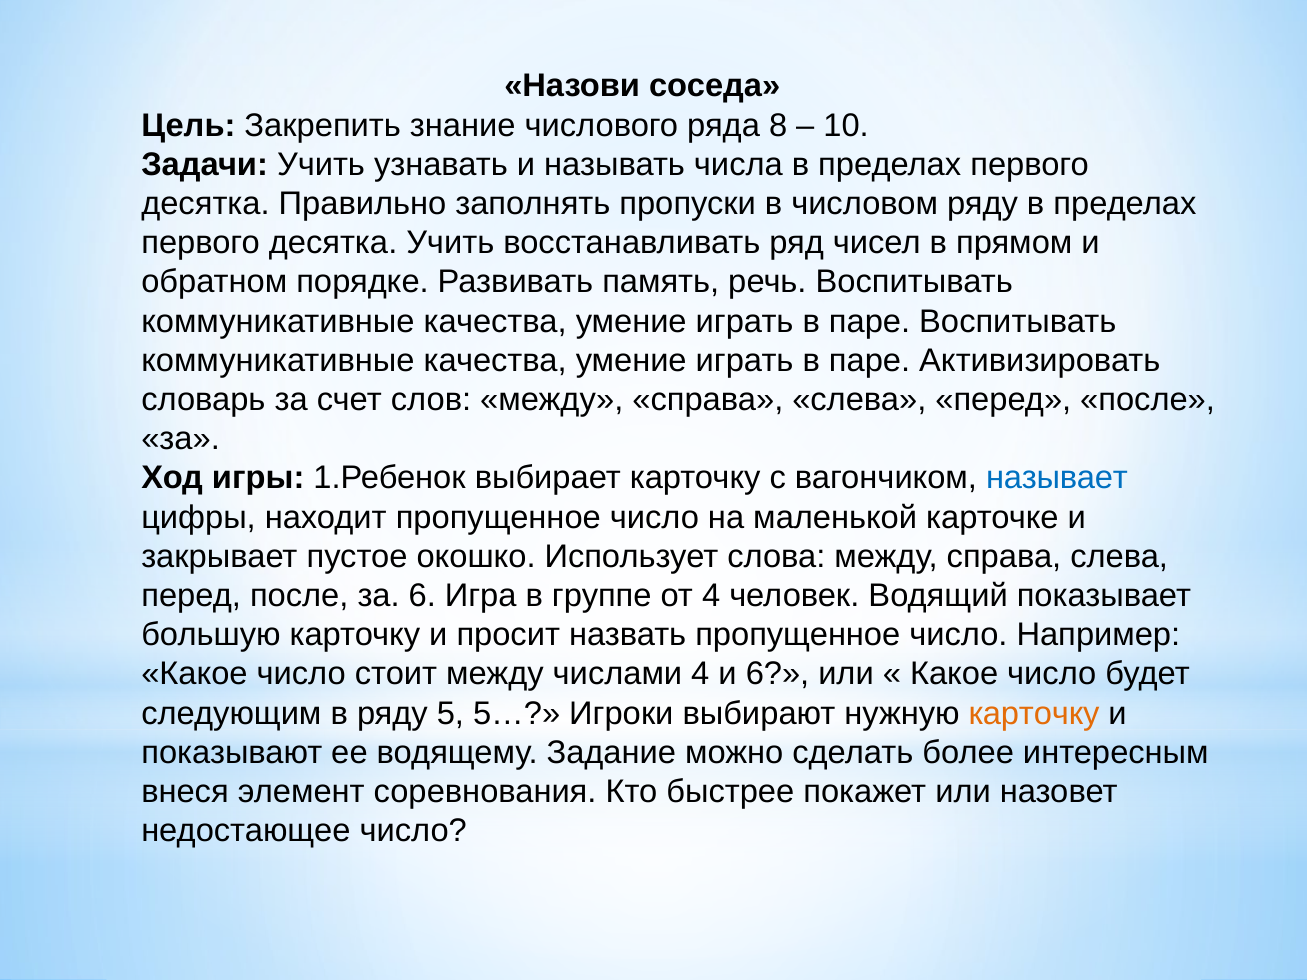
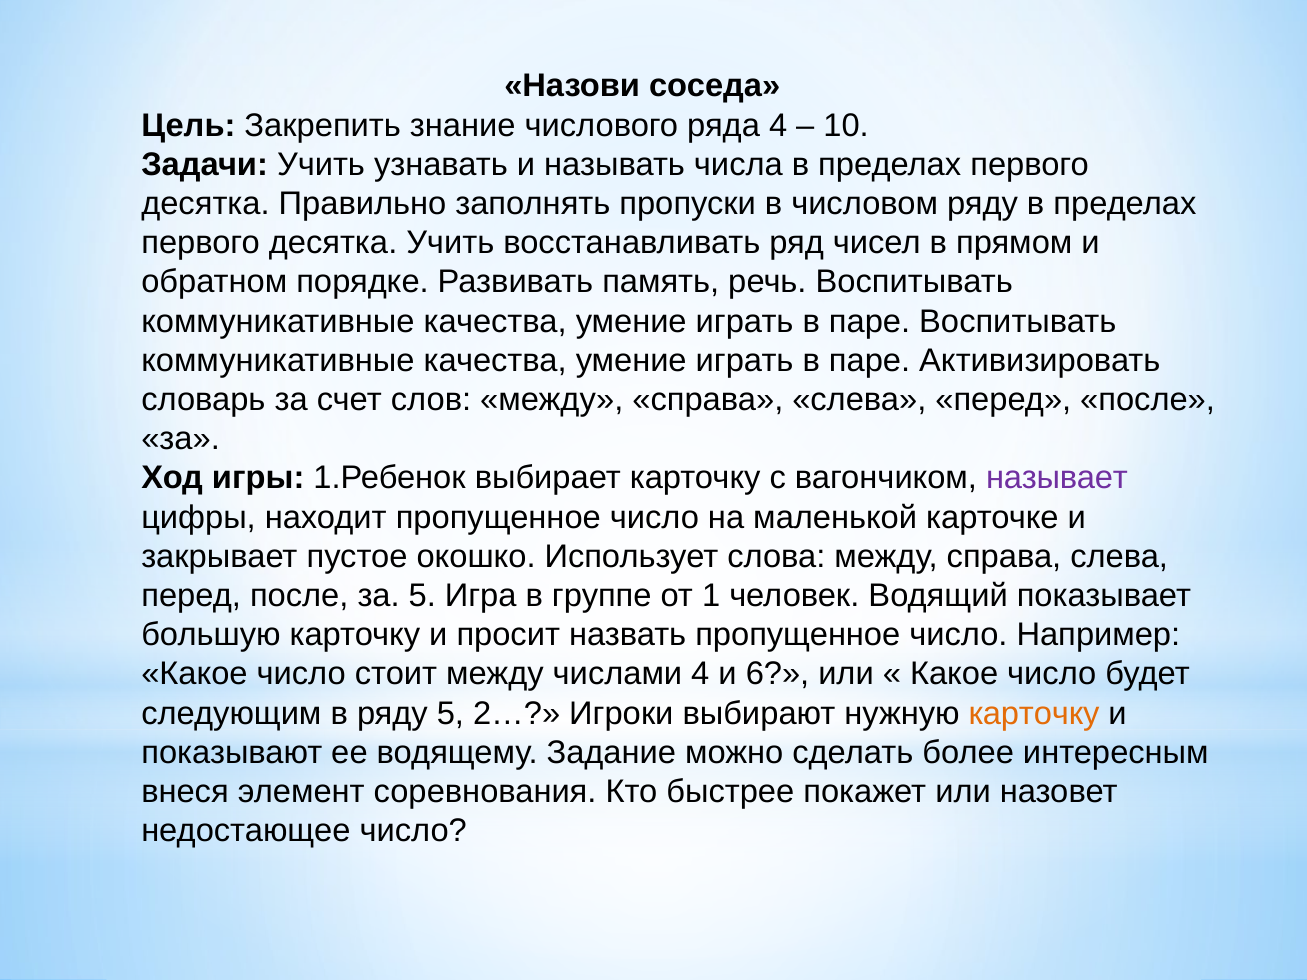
ряда 8: 8 -> 4 (778, 125)
называет colour: blue -> purple (1057, 478)
за 6: 6 -> 5 (422, 596)
от 4: 4 -> 1 (711, 596)
5…: 5… -> 2… (517, 713)
